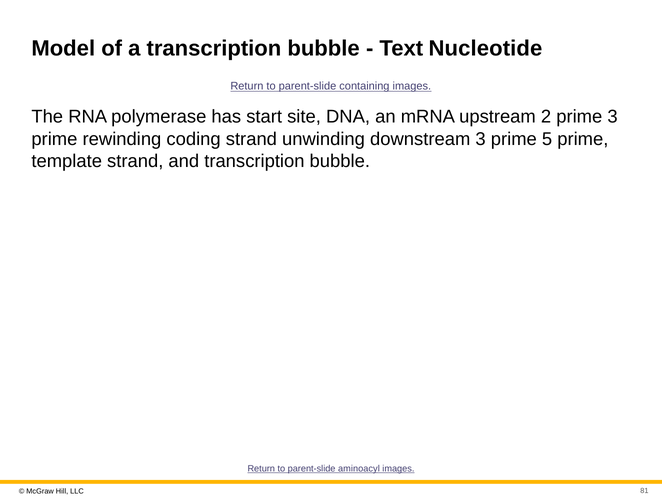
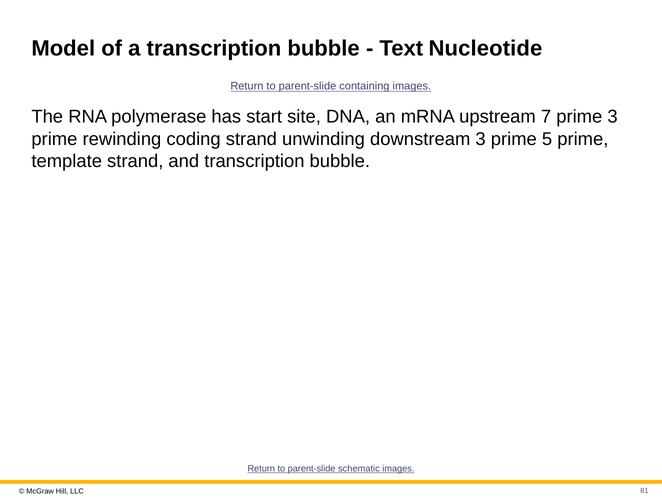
2: 2 -> 7 (546, 117)
aminoacyl: aminoacyl -> schematic (359, 468)
